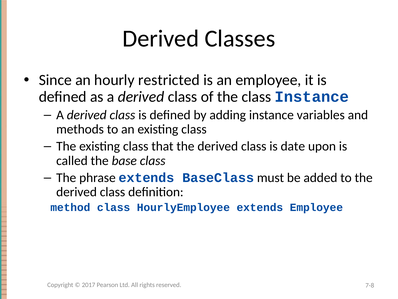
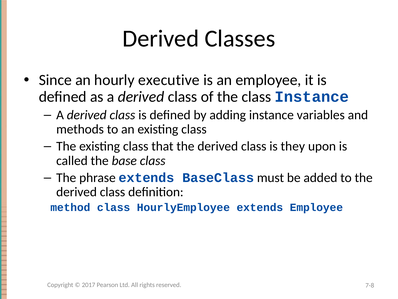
restricted: restricted -> executive (169, 80)
date: date -> they (293, 146)
